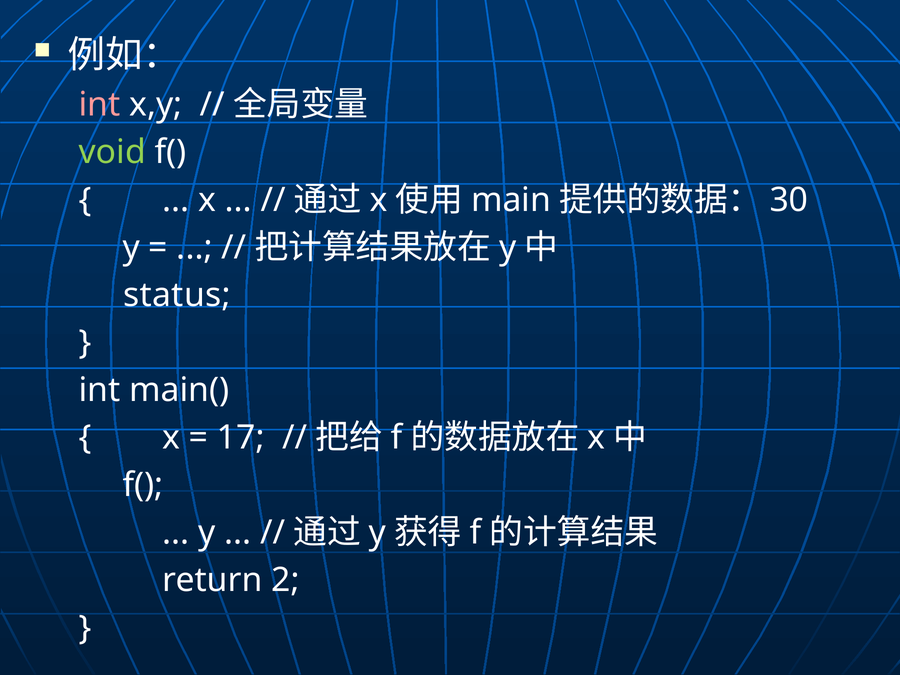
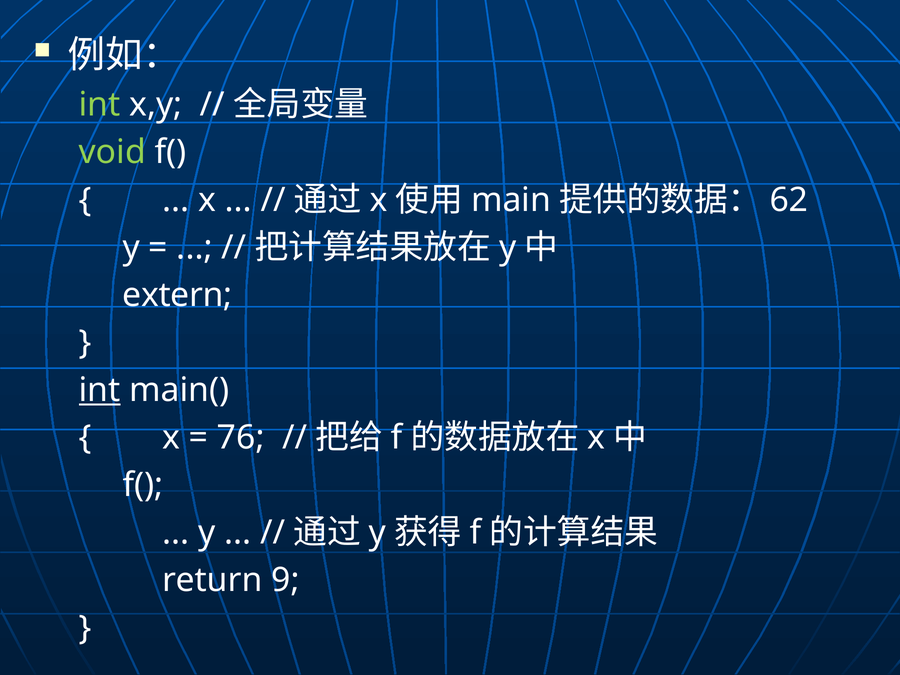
int colour: pink -> light green (100, 105)
30: 30 -> 62 (789, 200)
status: status -> extern (177, 295)
int underline: none -> present (100, 390)
17: 17 -> 76 (241, 438)
2: 2 -> 9 (285, 580)
